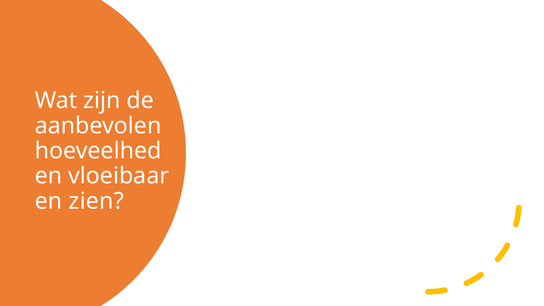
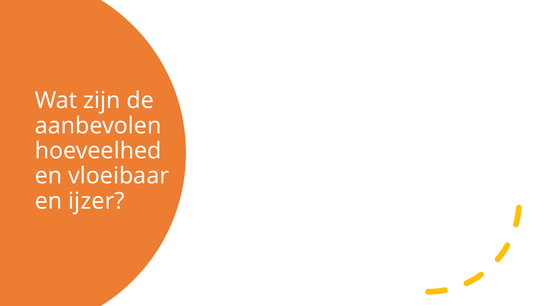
zien: zien -> ijzer (96, 201)
